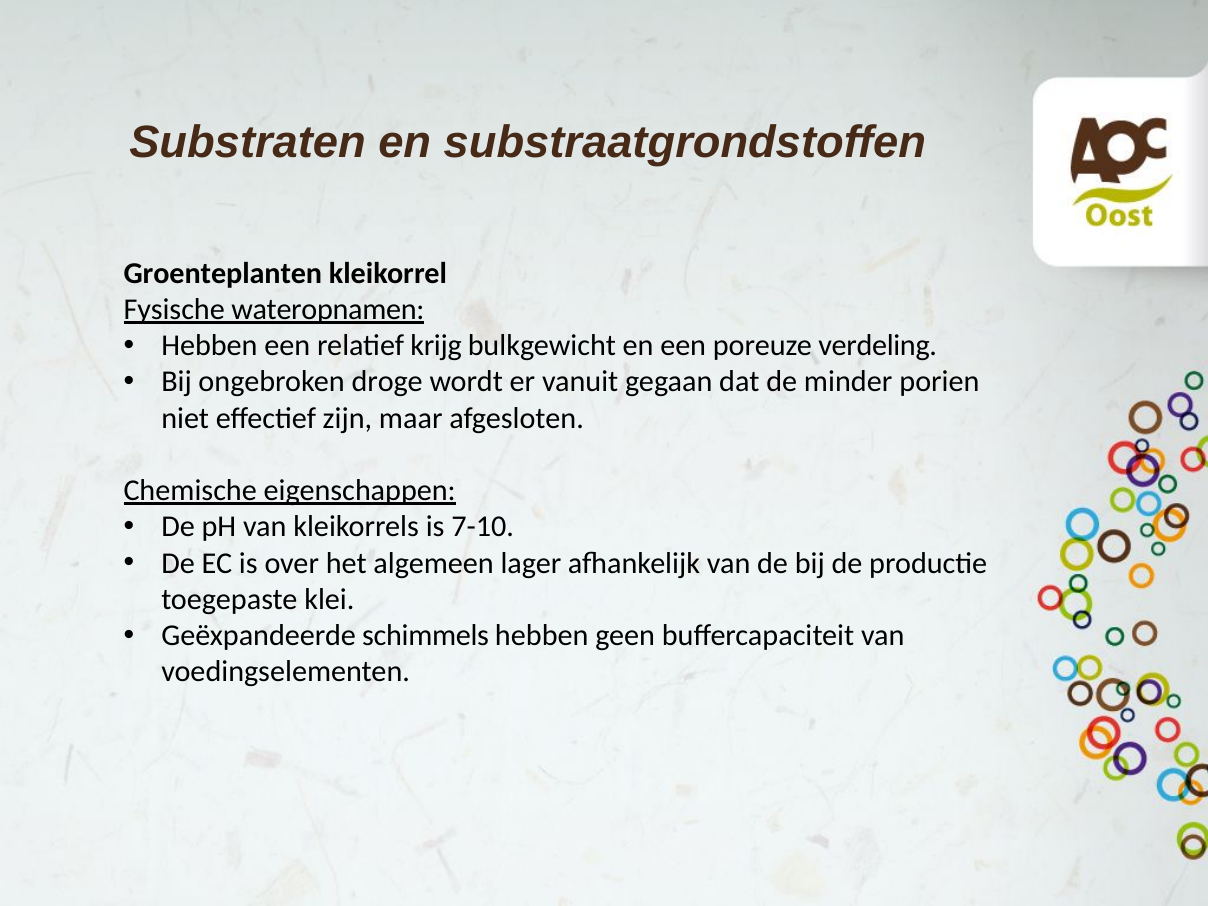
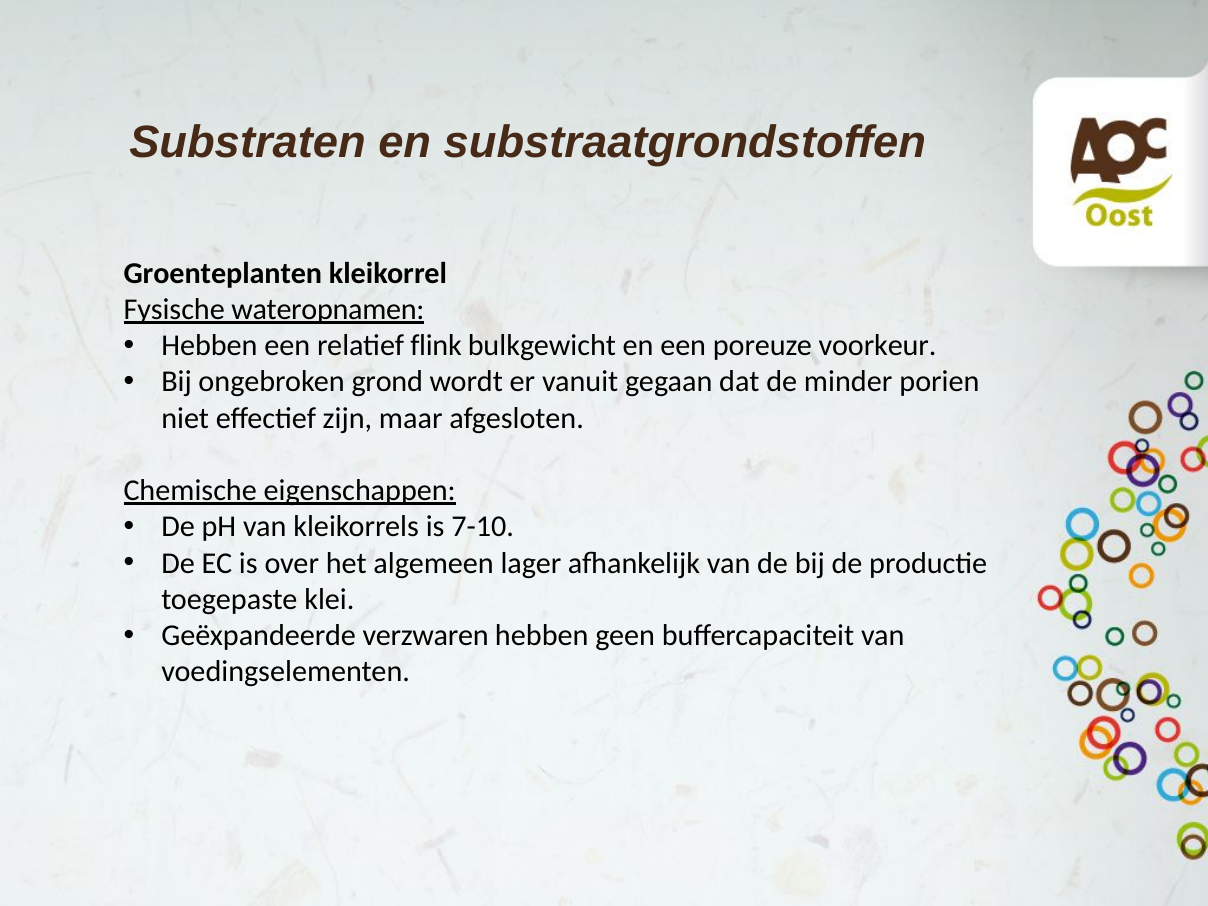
krijg: krijg -> flink (436, 346)
verdeling: verdeling -> voorkeur (878, 346)
droge: droge -> grond (387, 382)
schimmels: schimmels -> verzwaren (426, 636)
